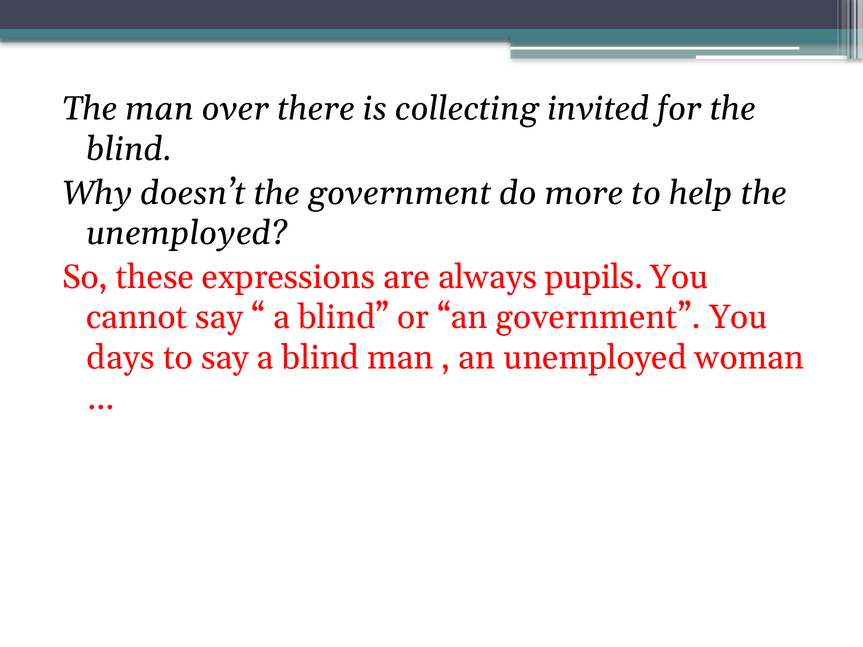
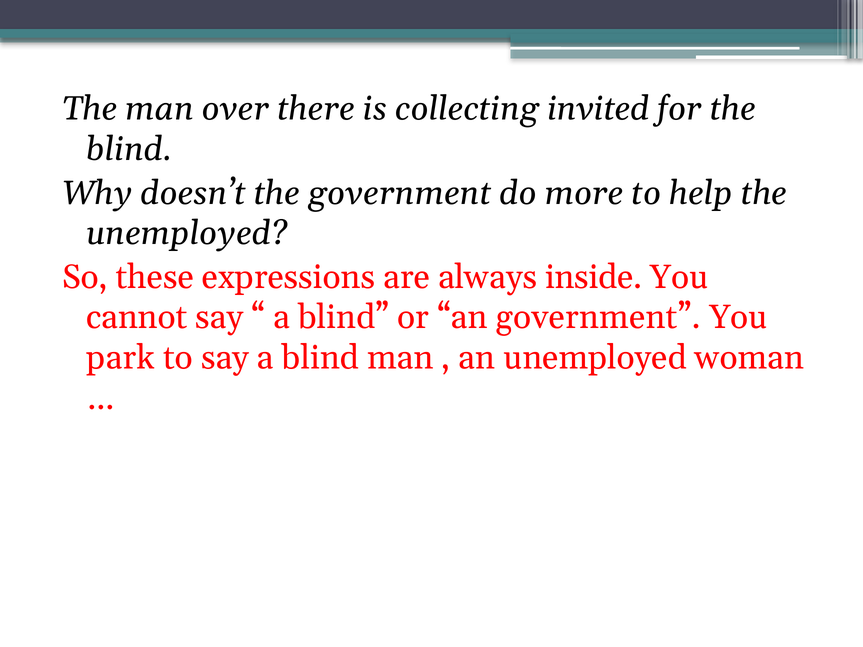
pupils: pupils -> inside (594, 277)
days: days -> park (121, 358)
